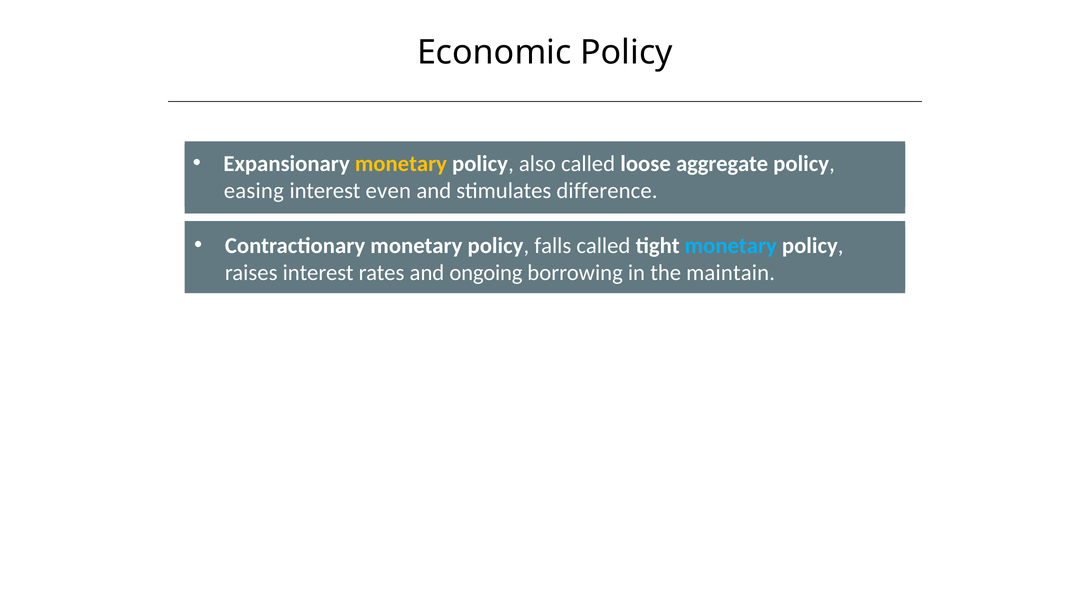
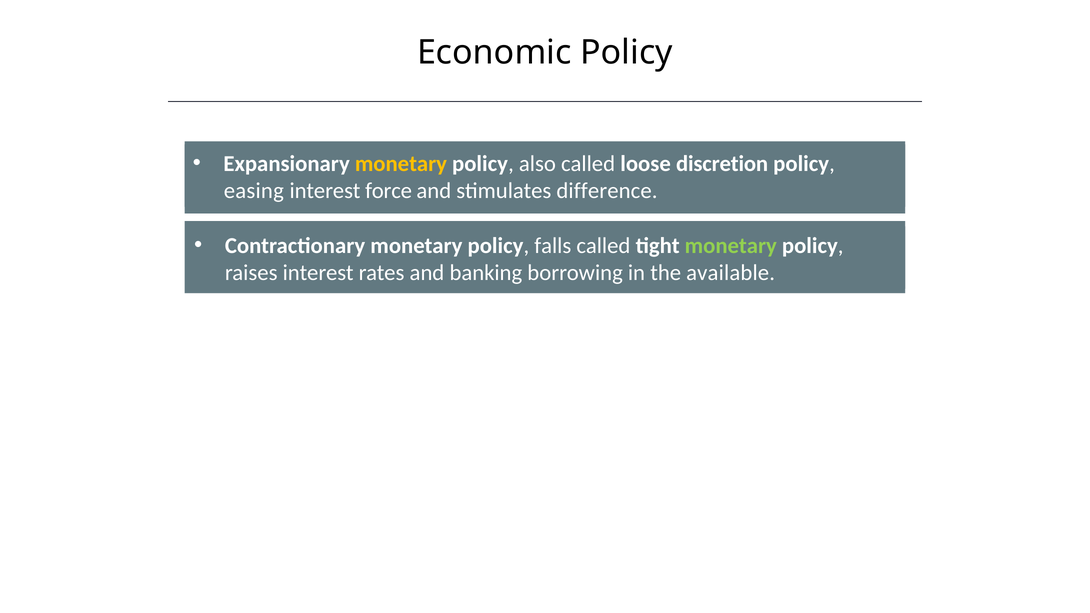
aggregate: aggregate -> discretion (722, 164)
even: even -> force (389, 191)
monetary colour: light blue -> light green (731, 246)
ongoing: ongoing -> banking (486, 273)
maintain: maintain -> available (731, 273)
